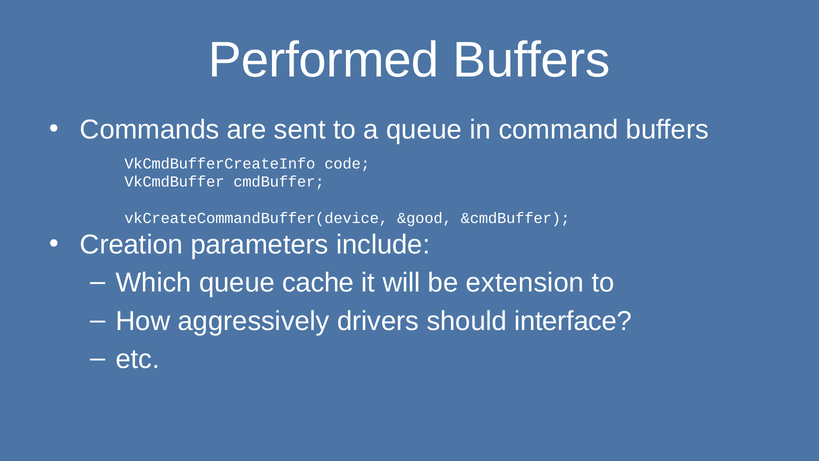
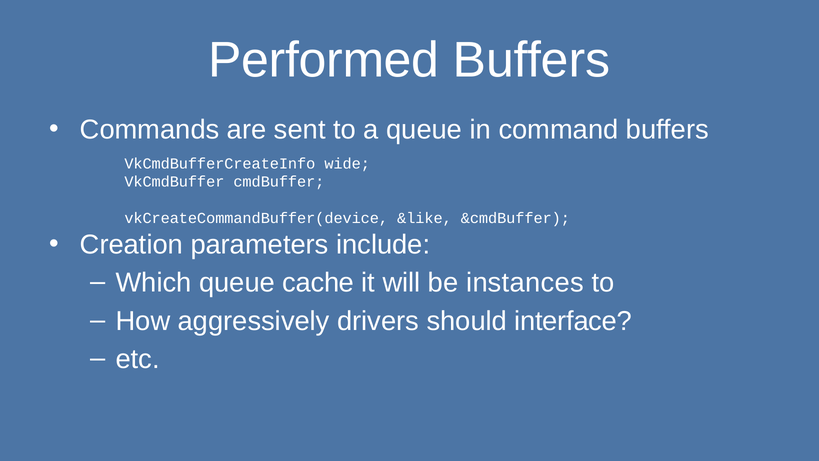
code: code -> wide (347, 163)
&good: &good -> &like (424, 218)
extension: extension -> instances (525, 283)
